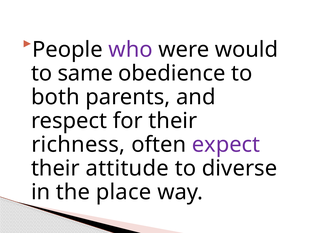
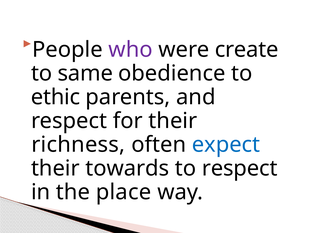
would: would -> create (247, 50)
both: both -> ethic (56, 97)
expect colour: purple -> blue (226, 145)
attitude: attitude -> towards (127, 169)
to diverse: diverse -> respect (240, 169)
